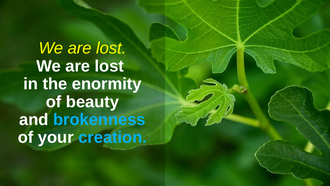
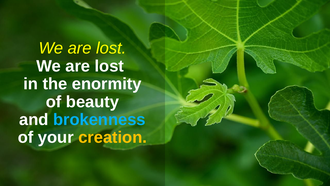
creation colour: light blue -> yellow (113, 137)
